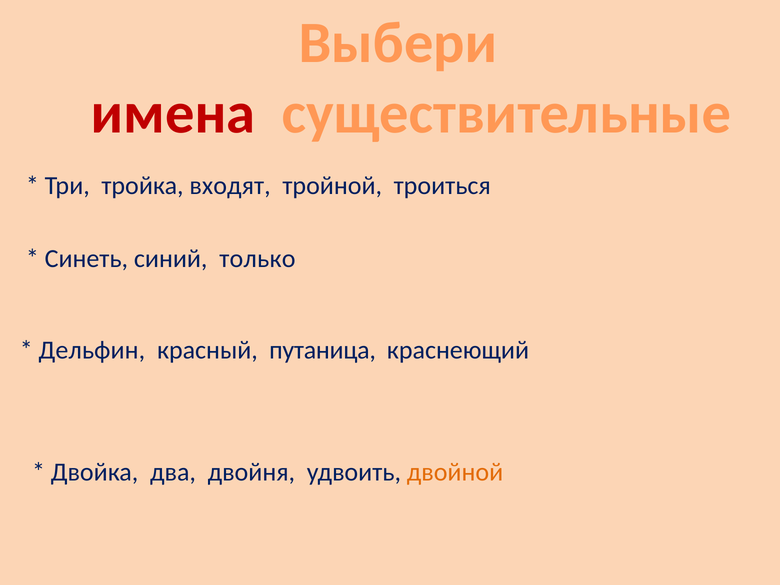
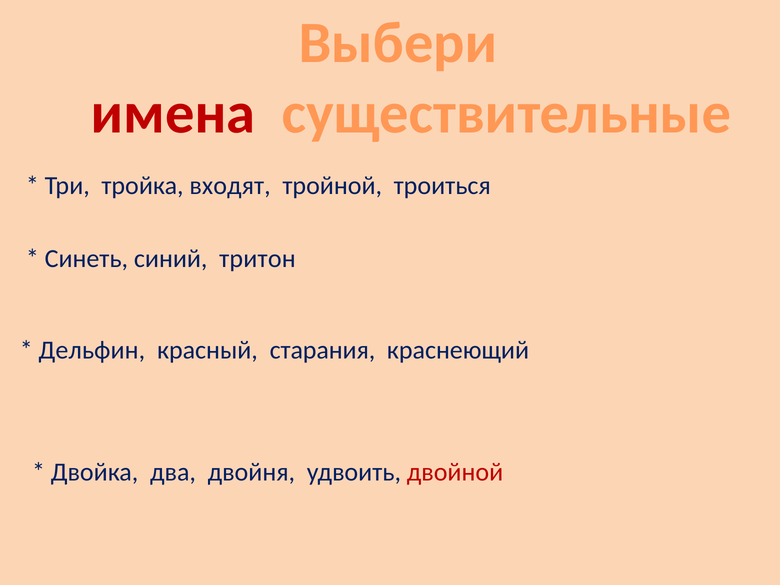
только: только -> тритон (257, 259)
путаница: путаница -> старания (322, 350)
двойной colour: orange -> red (455, 472)
